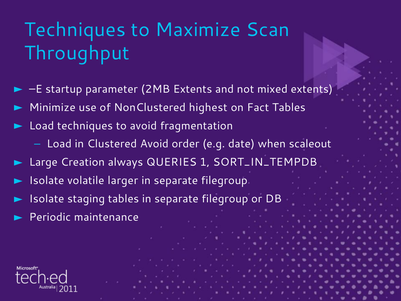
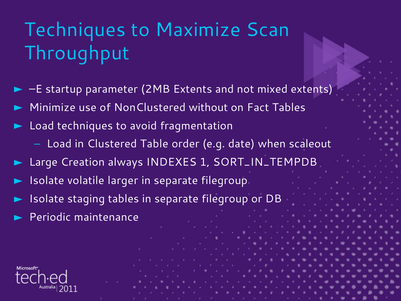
highest: highest -> without (208, 107)
Clustered Avoid: Avoid -> Table (154, 144)
QUERIES: QUERIES -> INDEXES (171, 162)
